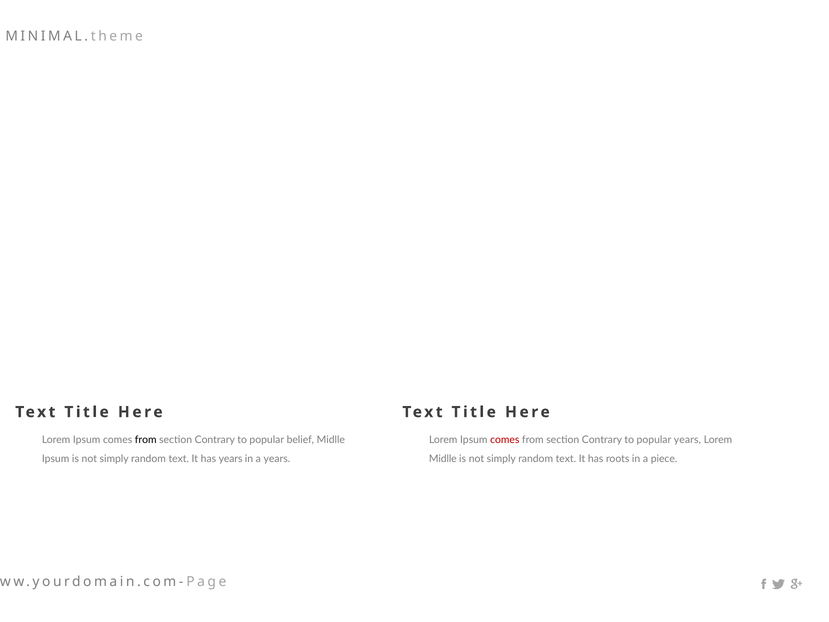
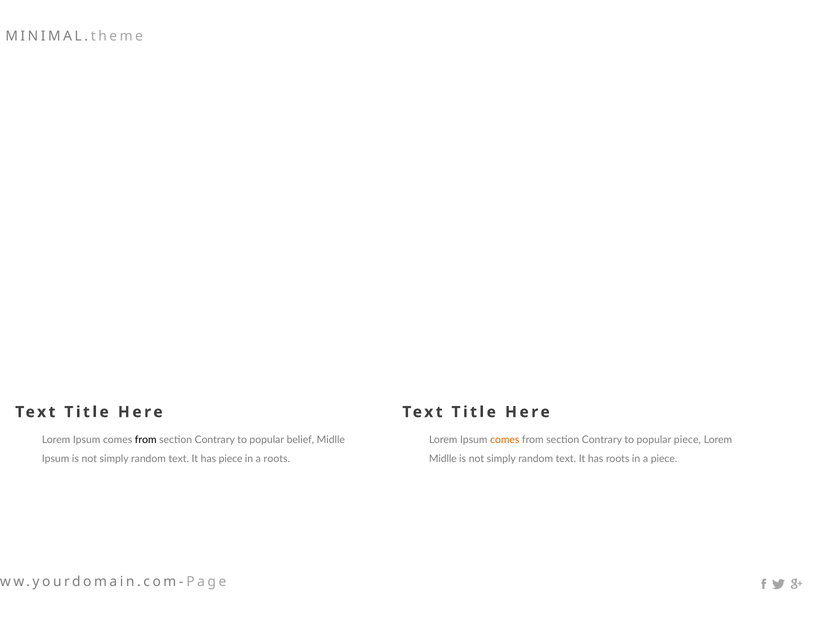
comes colour: red -> orange (505, 440)
popular years: years -> piece (687, 440)
has years: years -> piece (231, 458)
a years: years -> roots (277, 458)
